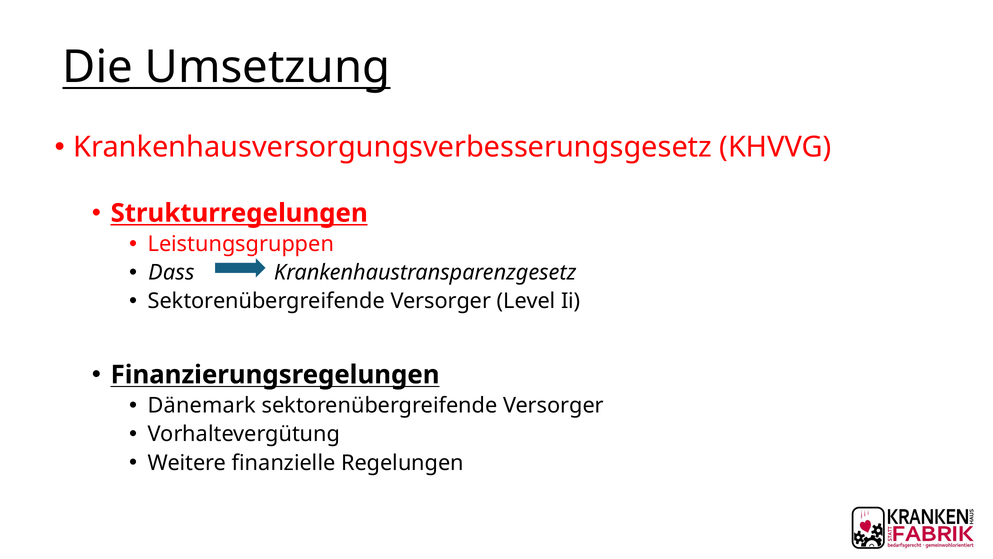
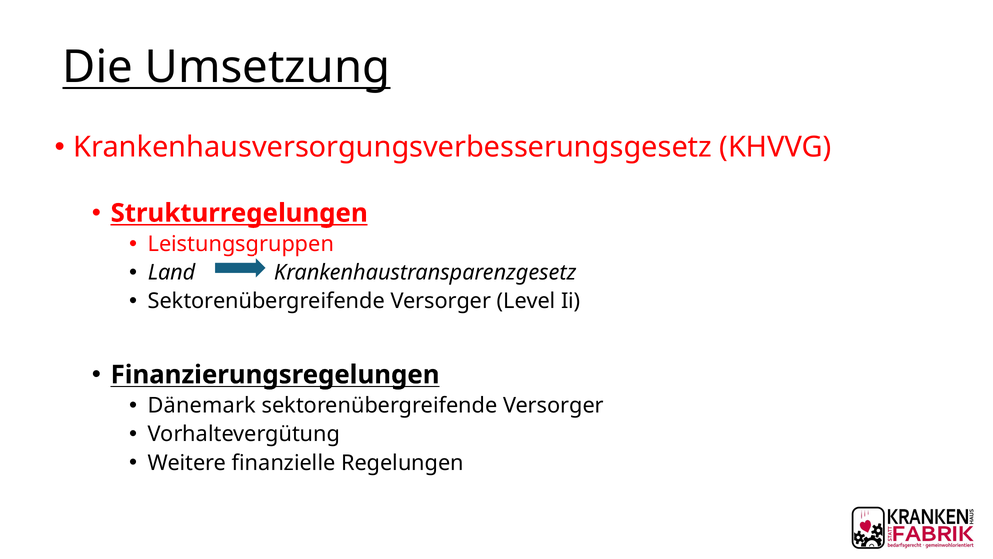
Dass: Dass -> Land (172, 272)
